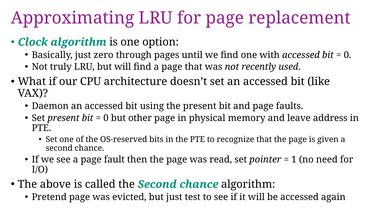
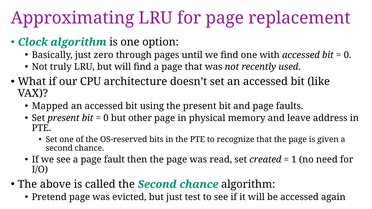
Daemon: Daemon -> Mapped (50, 106)
pointer: pointer -> created (265, 160)
